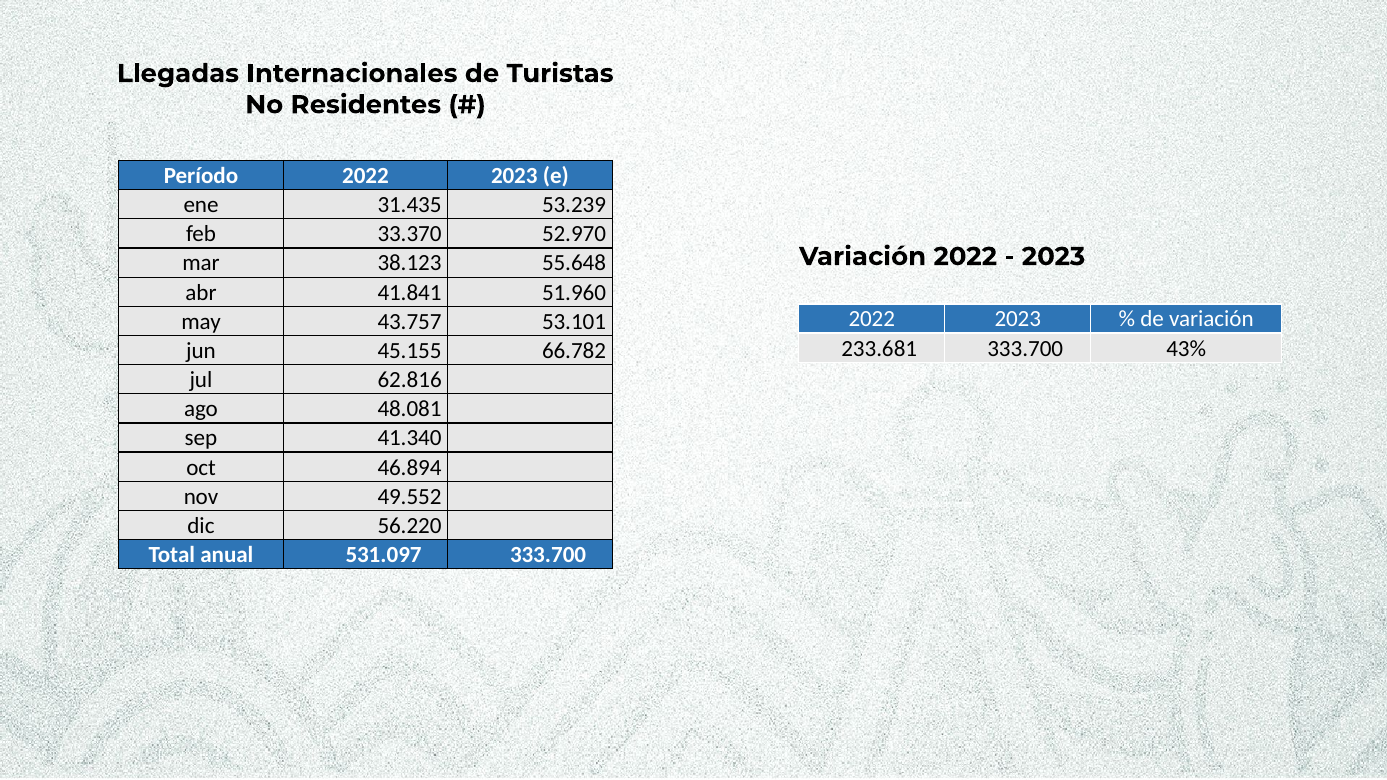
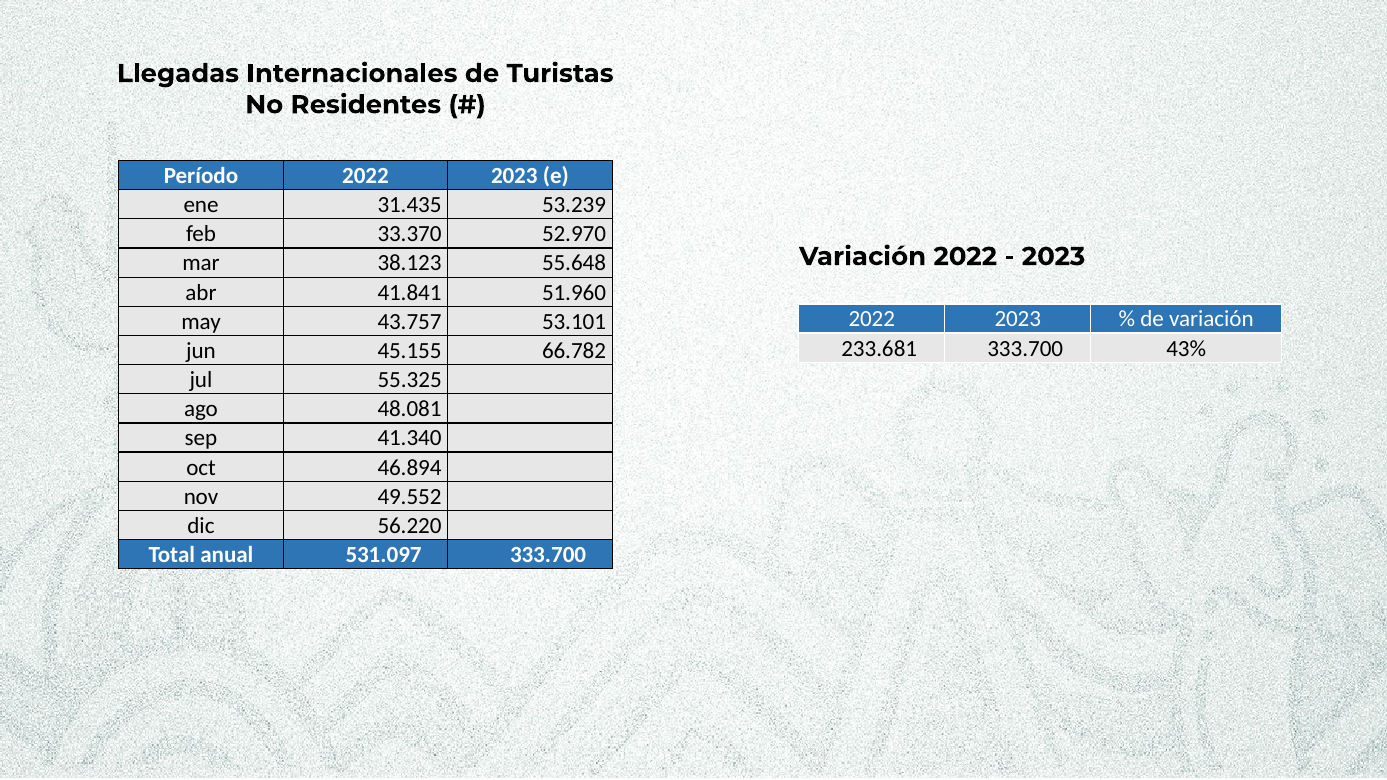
62.816: 62.816 -> 55.325 (410, 380)
